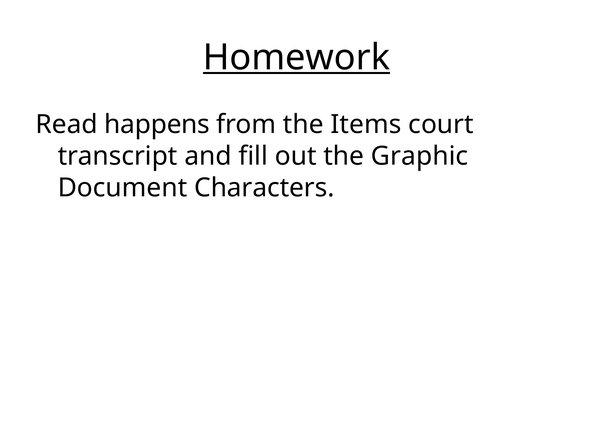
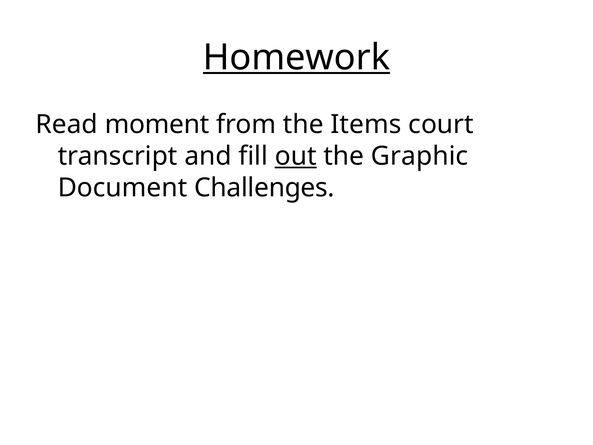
happens: happens -> moment (157, 124)
out underline: none -> present (296, 156)
Characters: Characters -> Challenges (264, 188)
